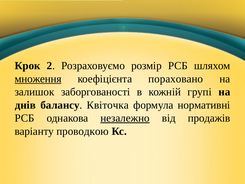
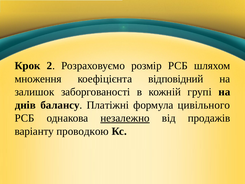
множення underline: present -> none (38, 79)
пораховано: пораховано -> відповідний (176, 79)
Квіточка: Квіточка -> Платіжні (108, 105)
нормативні: нормативні -> цивільного (204, 105)
